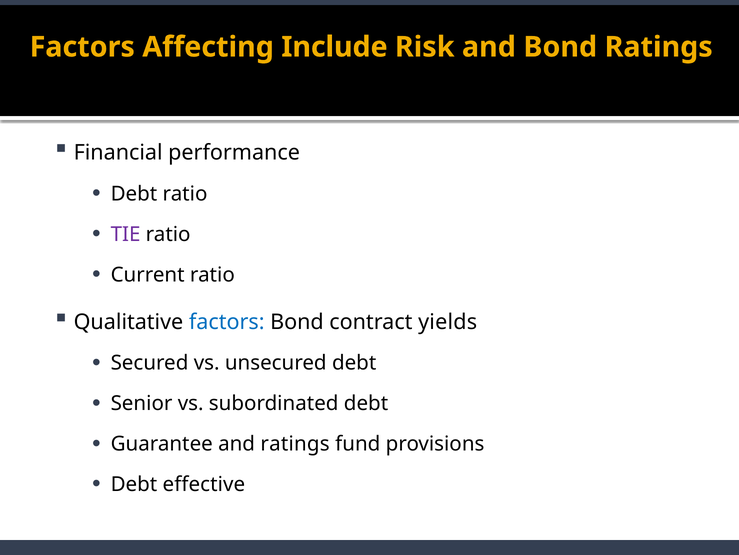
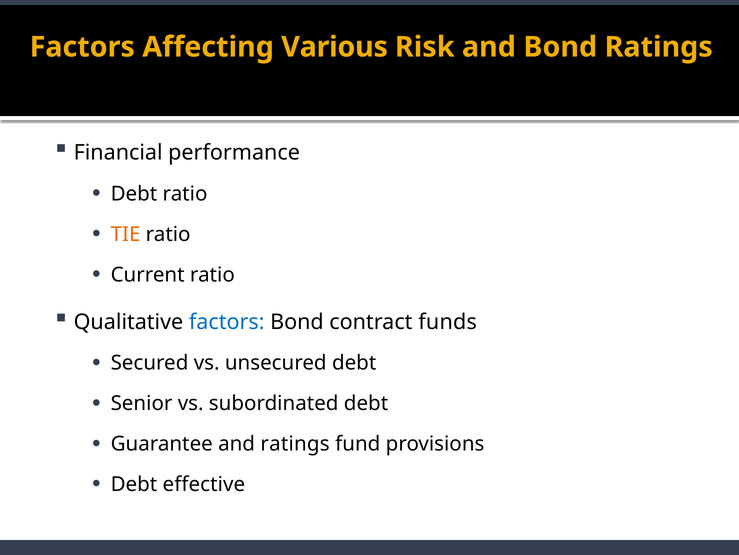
Include: Include -> Various (335, 47)
TIE colour: purple -> orange (126, 234)
yields: yields -> funds (448, 322)
